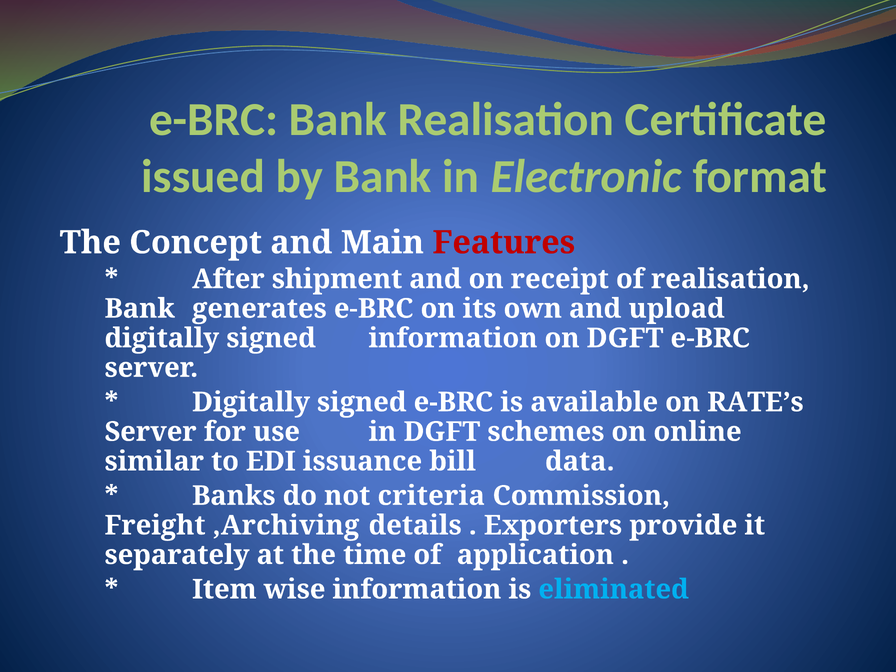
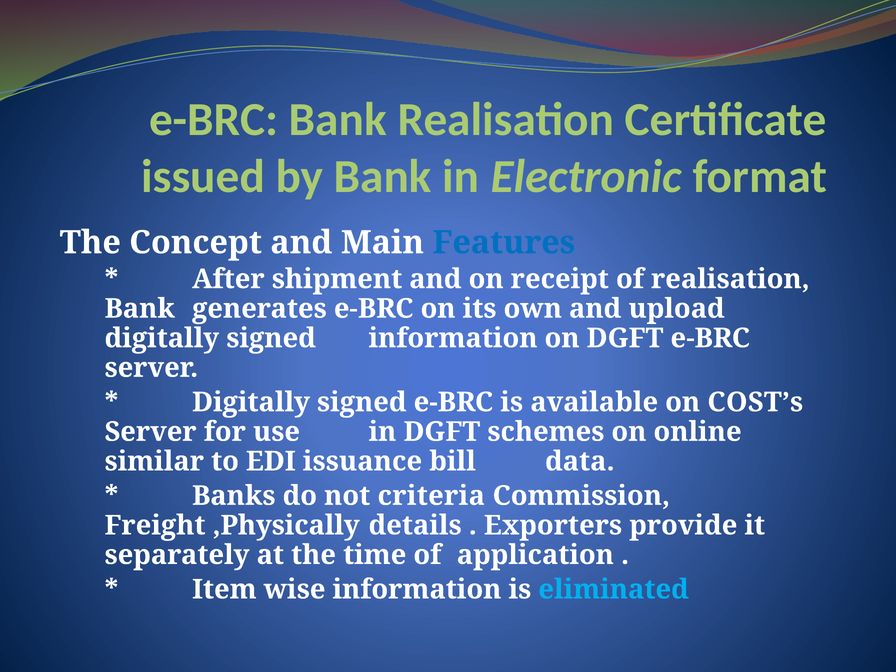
Features colour: red -> blue (504, 243)
RATE’s: RATE’s -> COST’s (755, 402)
,Archiving: ,Archiving -> ,Physically (286, 525)
